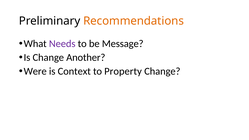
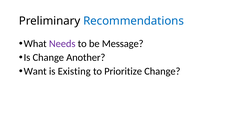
Recommendations colour: orange -> blue (134, 21)
Were: Were -> Want (35, 71)
Context: Context -> Existing (74, 71)
Property: Property -> Prioritize (123, 71)
